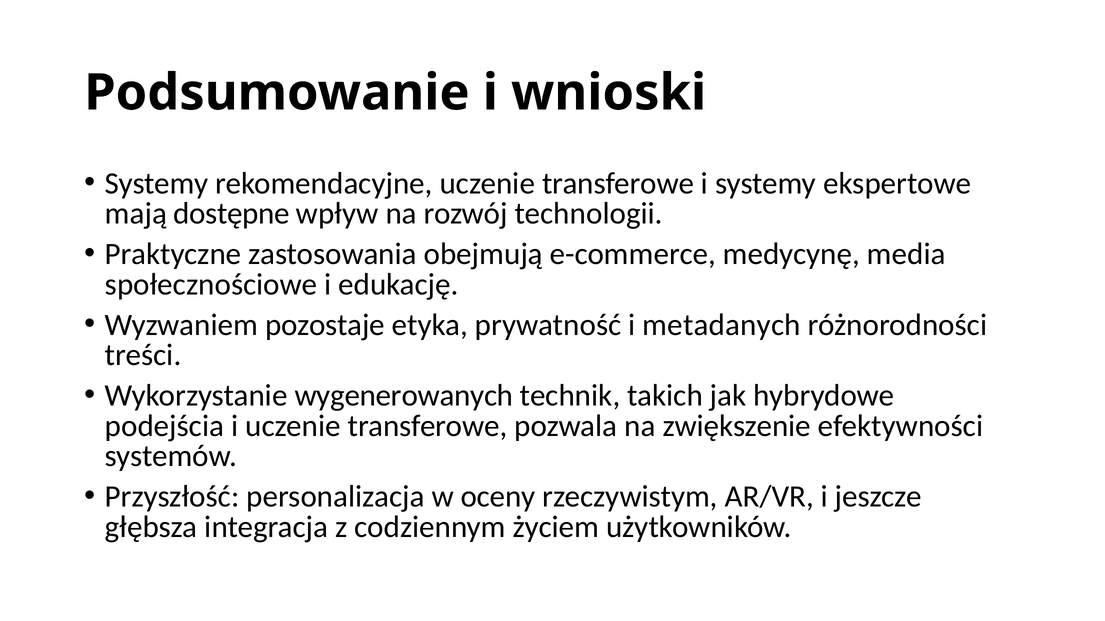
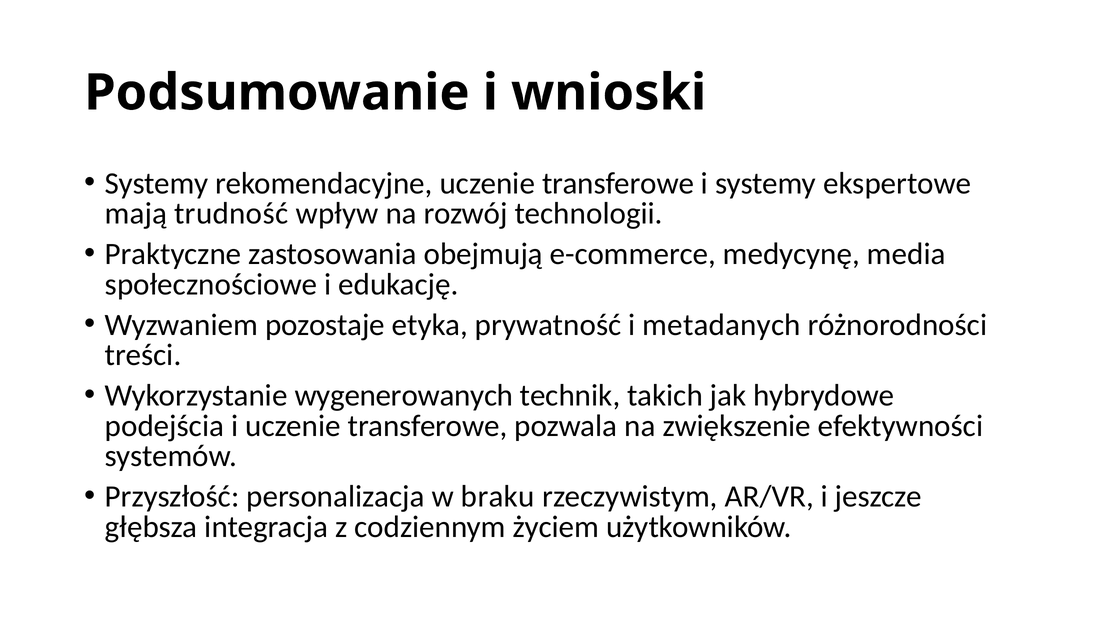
dostępne: dostępne -> trudność (231, 214)
oceny: oceny -> braku (498, 497)
